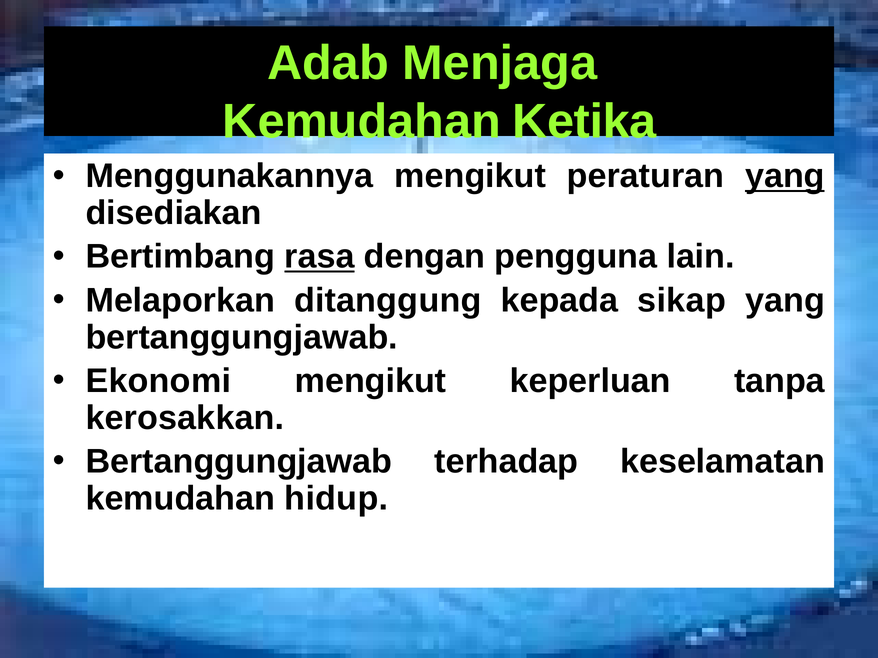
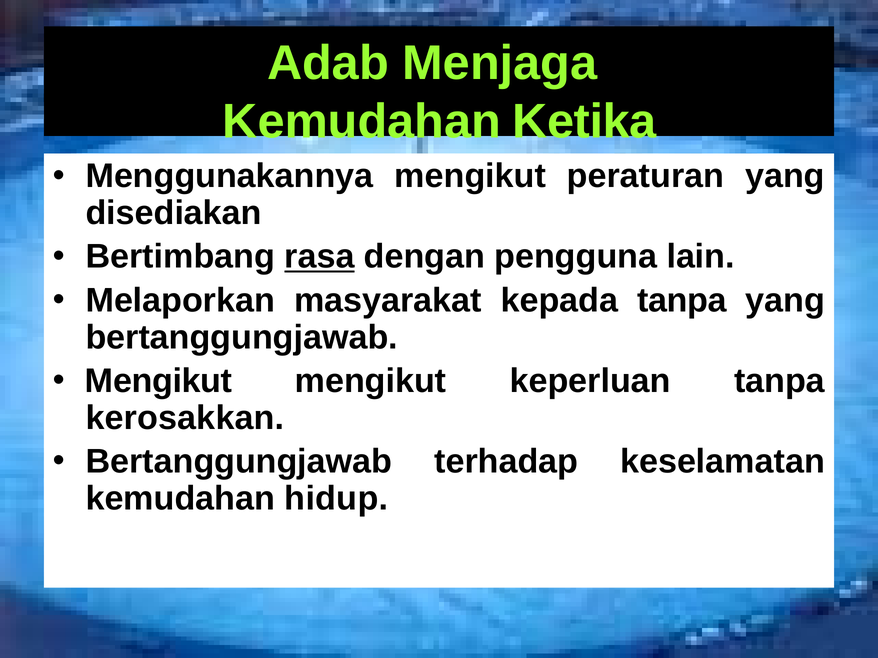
yang underline: present -> none (785, 176)
ditanggung: ditanggung -> masyarakat (388, 301)
kepada sikap: sikap -> tanpa (682, 301)
Ekonomi: Ekonomi -> Mengikut (159, 381)
